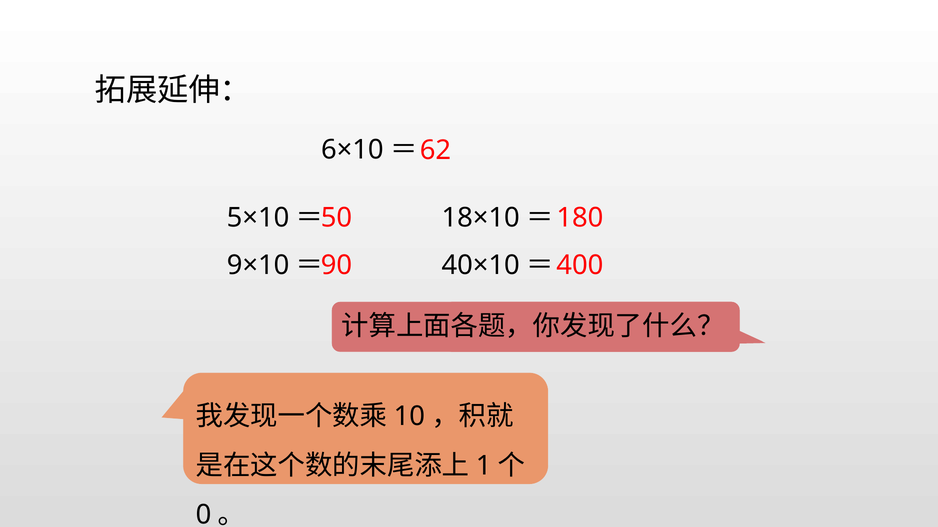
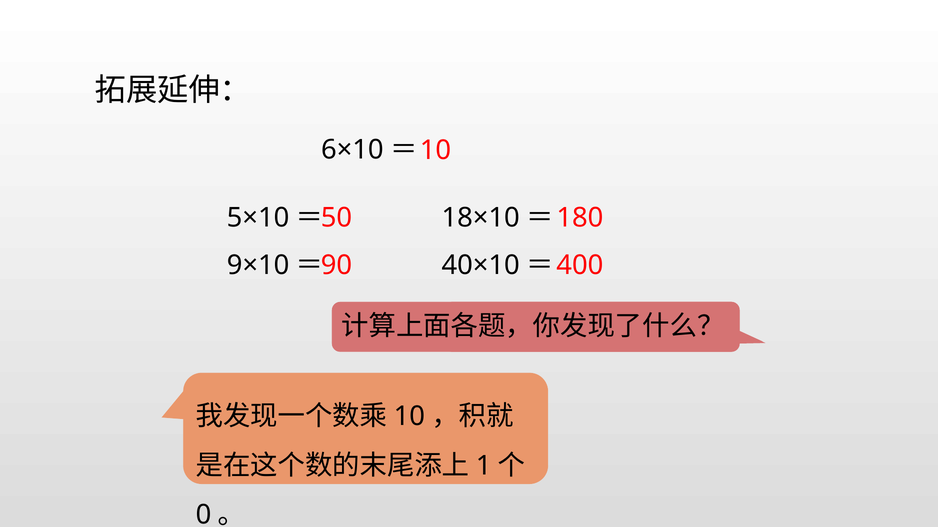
62: 62 -> 10 (435, 151)
